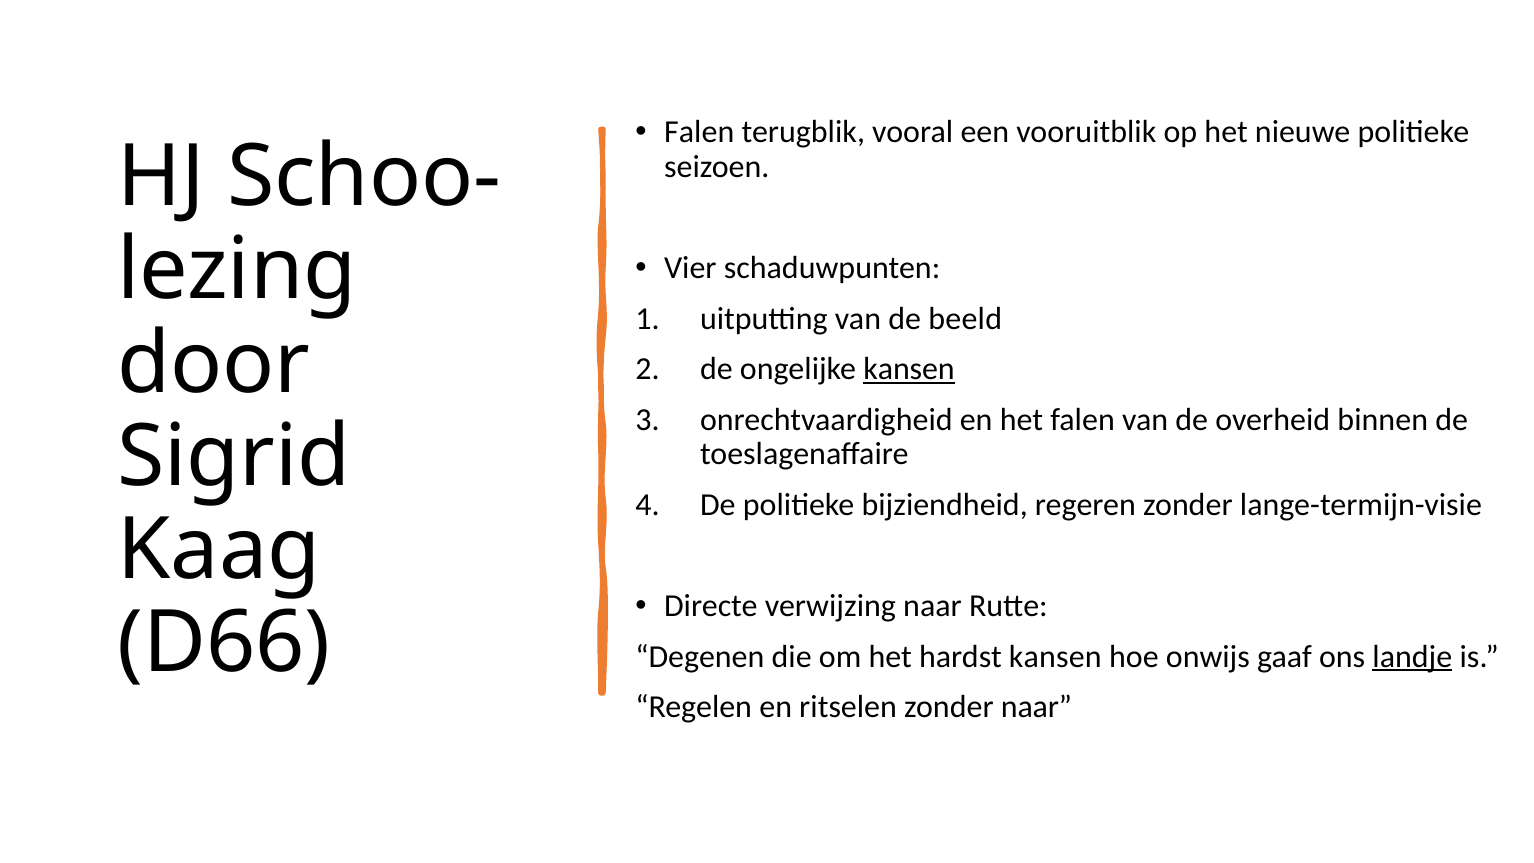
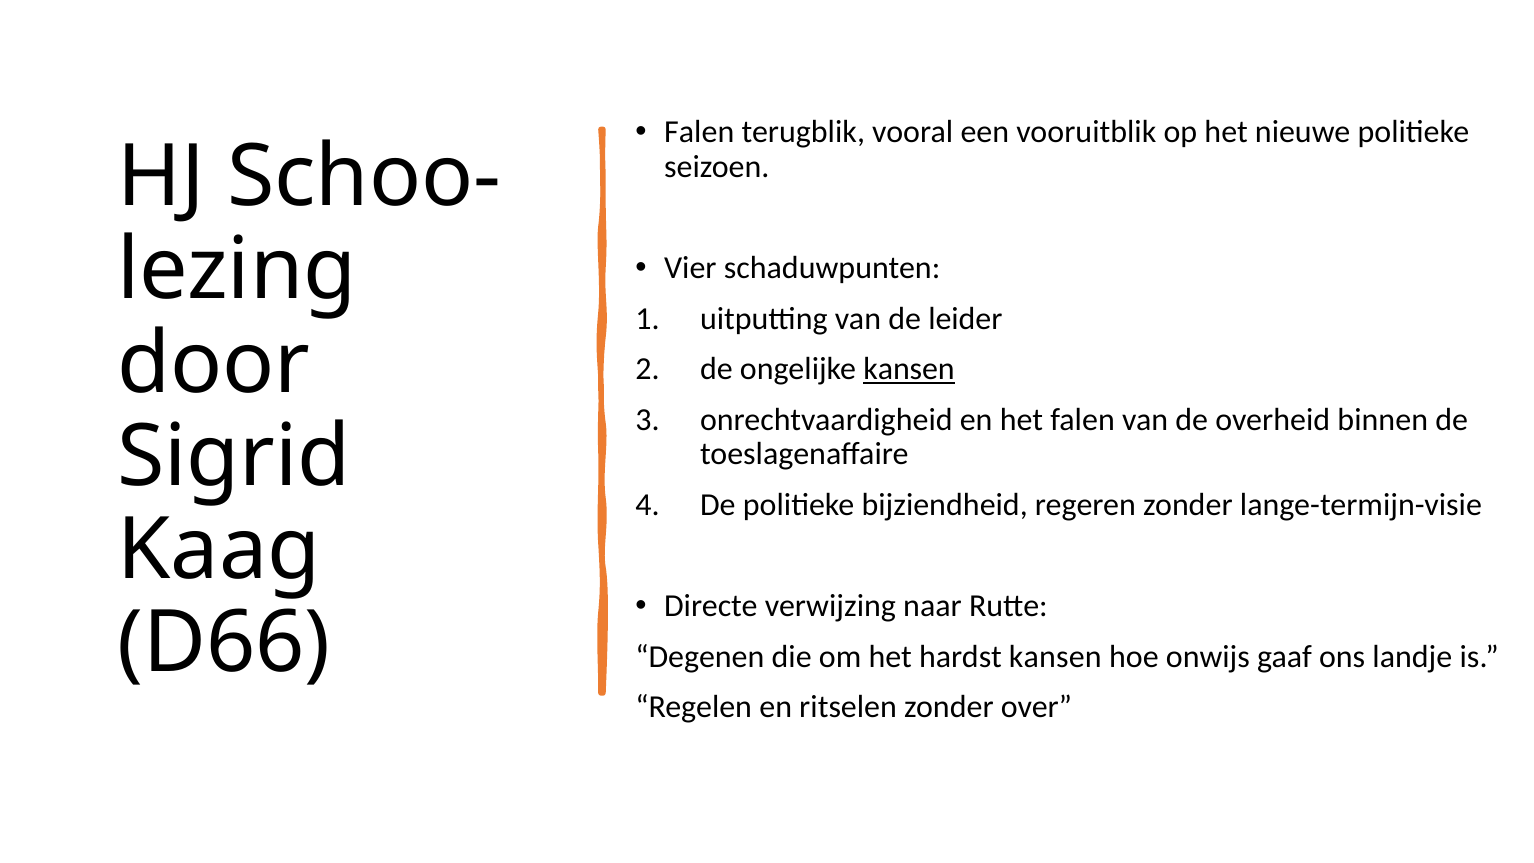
beeld: beeld -> leider (965, 319)
landje underline: present -> none (1412, 656)
zonder naar: naar -> over (1036, 707)
